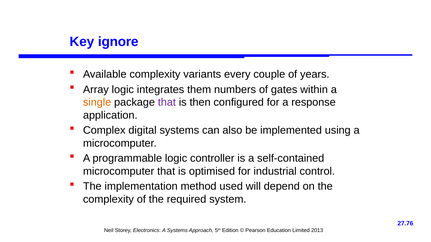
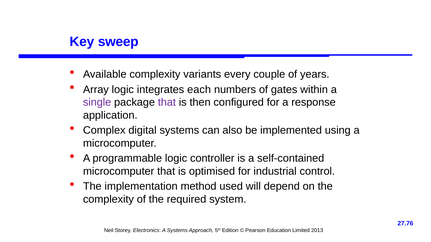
ignore: ignore -> sweep (118, 42)
them: them -> each (199, 90)
single colour: orange -> purple (97, 103)
